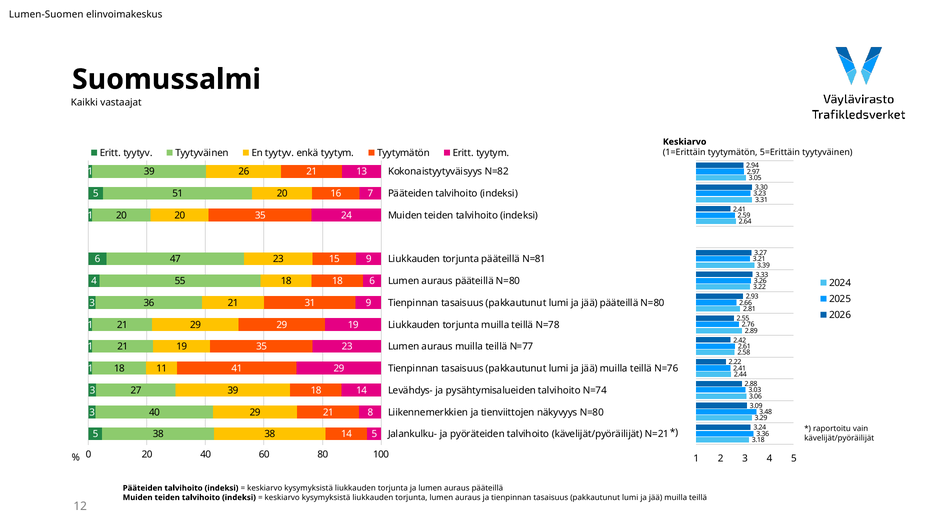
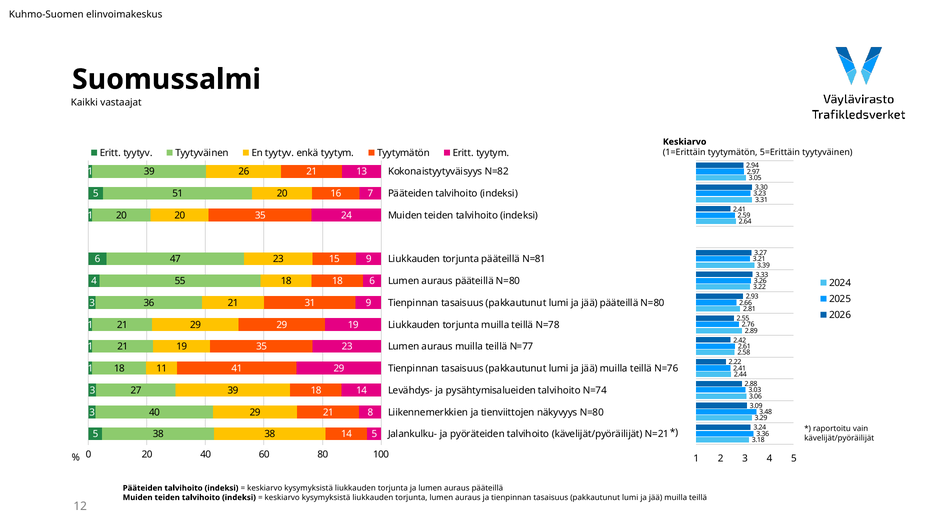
Lumen-Suomen: Lumen-Suomen -> Kuhmo-Suomen (46, 15)
